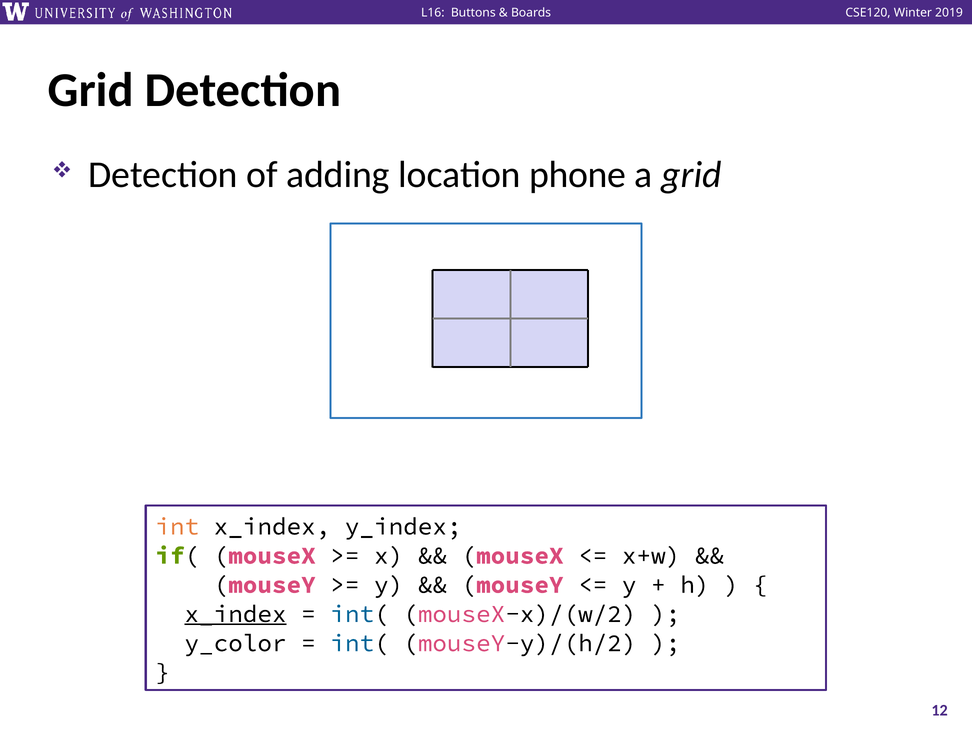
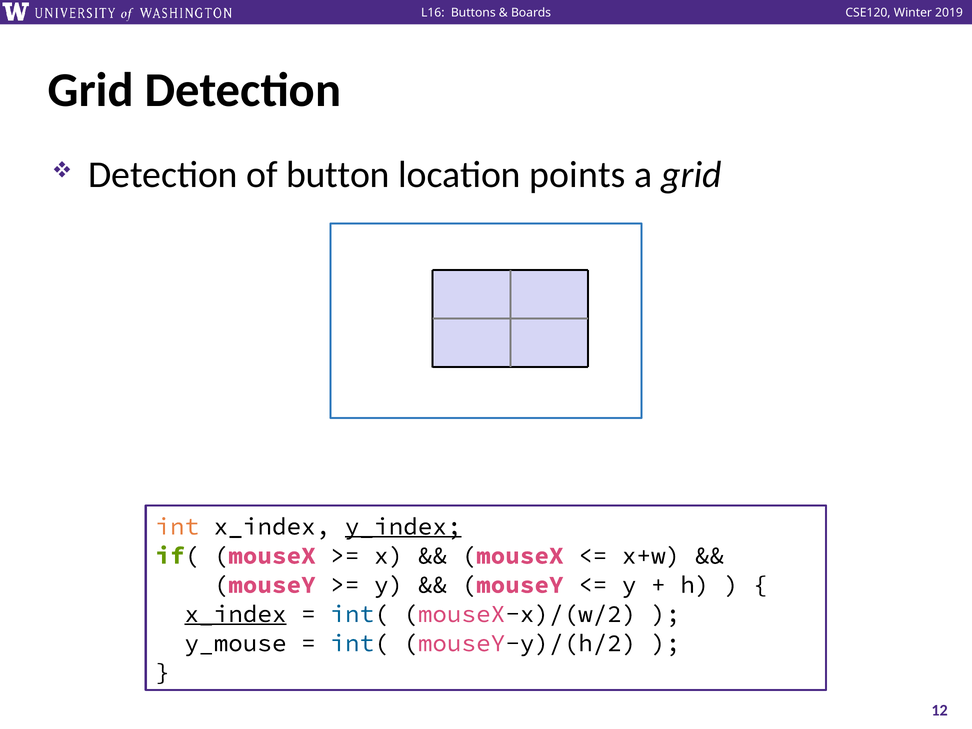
adding: adding -> button (338, 175)
phone: phone -> points (578, 175)
y_index underline: none -> present (403, 526)
y_color: y_color -> y_mouse (236, 643)
